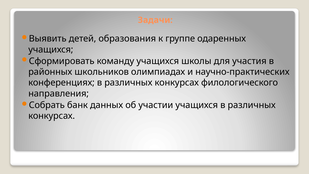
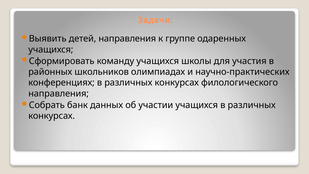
детей образования: образования -> направления (127, 39)
